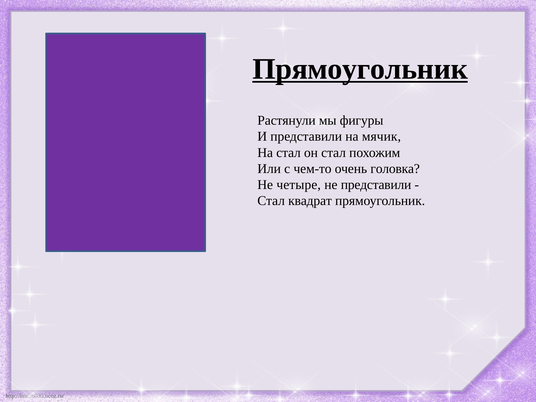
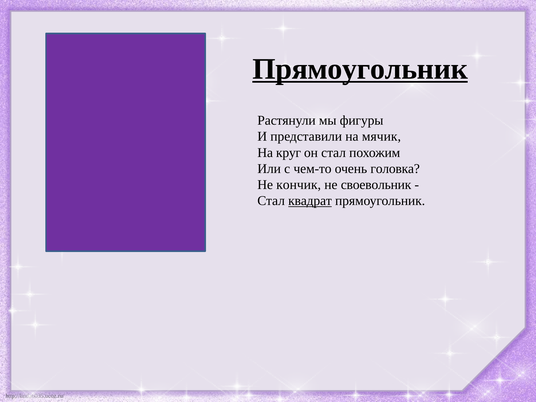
На стал: стал -> круг (289, 153)
четыре: четыре -> кончик (299, 185)
не представили: представили -> своевольник (376, 185)
квадрат underline: none -> present (310, 201)
